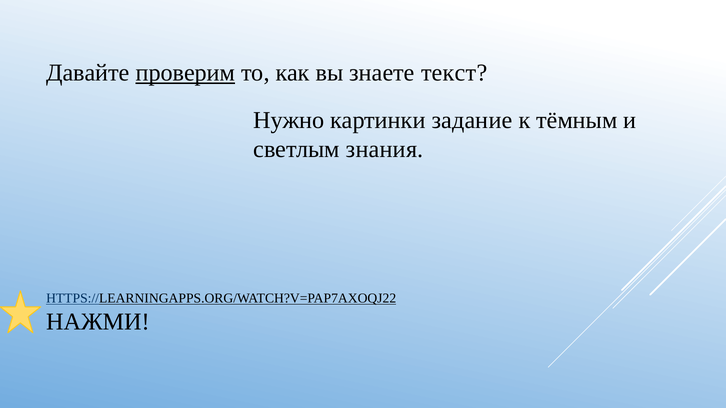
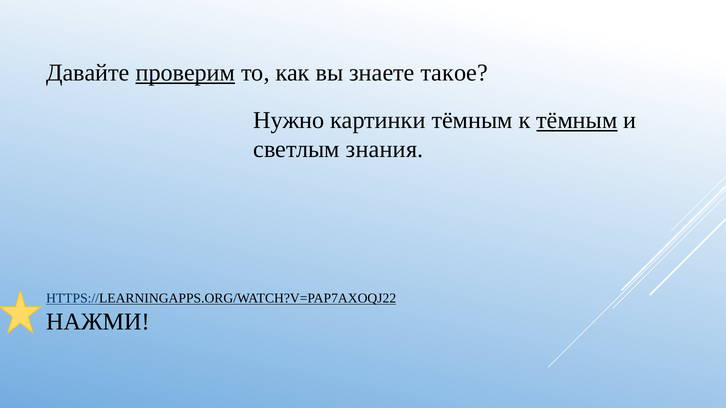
текст: текст -> такое (454, 73)
картинки задание: задание -> тёмным (472, 121)
тёмным underline: none -> present (577, 121)
